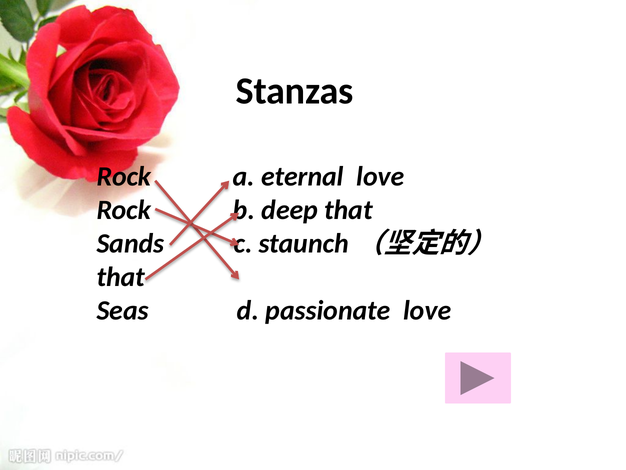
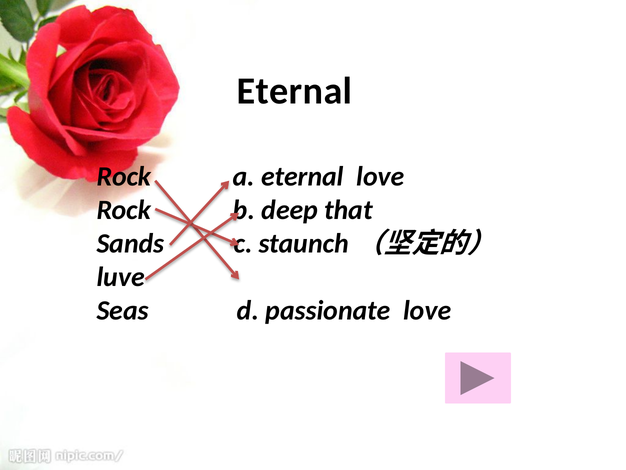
Stanzas: Stanzas -> Eternal (294, 91)
that: that -> luve (121, 277)
